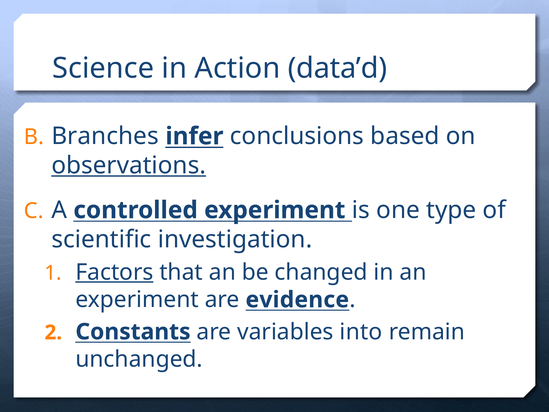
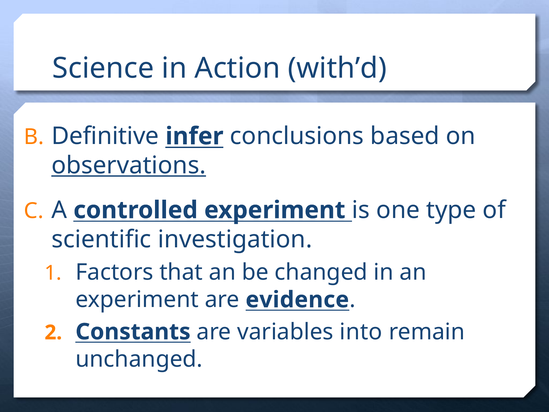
data’d: data’d -> with’d (337, 68)
Branches: Branches -> Definitive (105, 136)
Factors underline: present -> none (114, 272)
